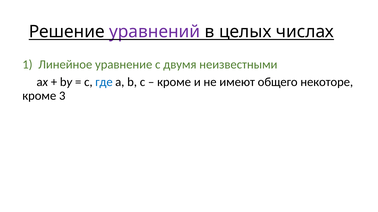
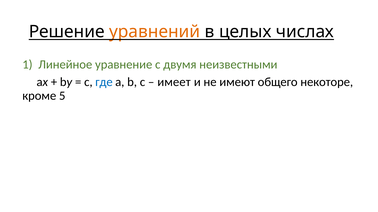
уравнений colour: purple -> orange (155, 32)
кроме: кроме -> имеет (174, 82)
3: 3 -> 5 (62, 96)
